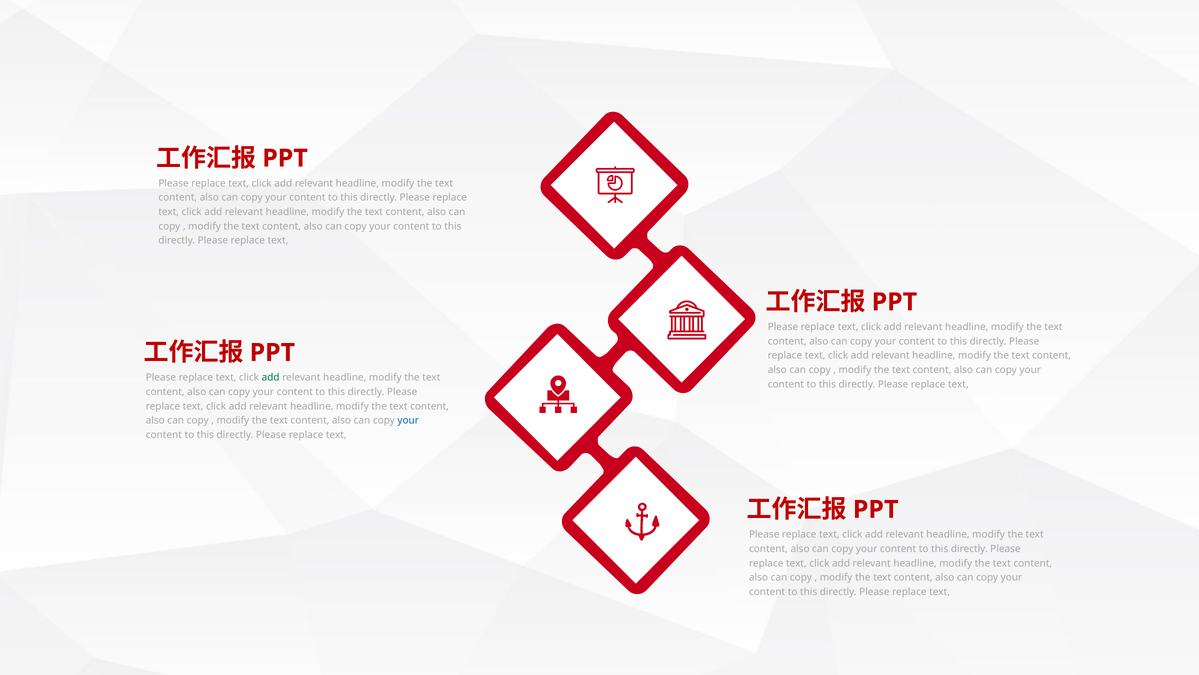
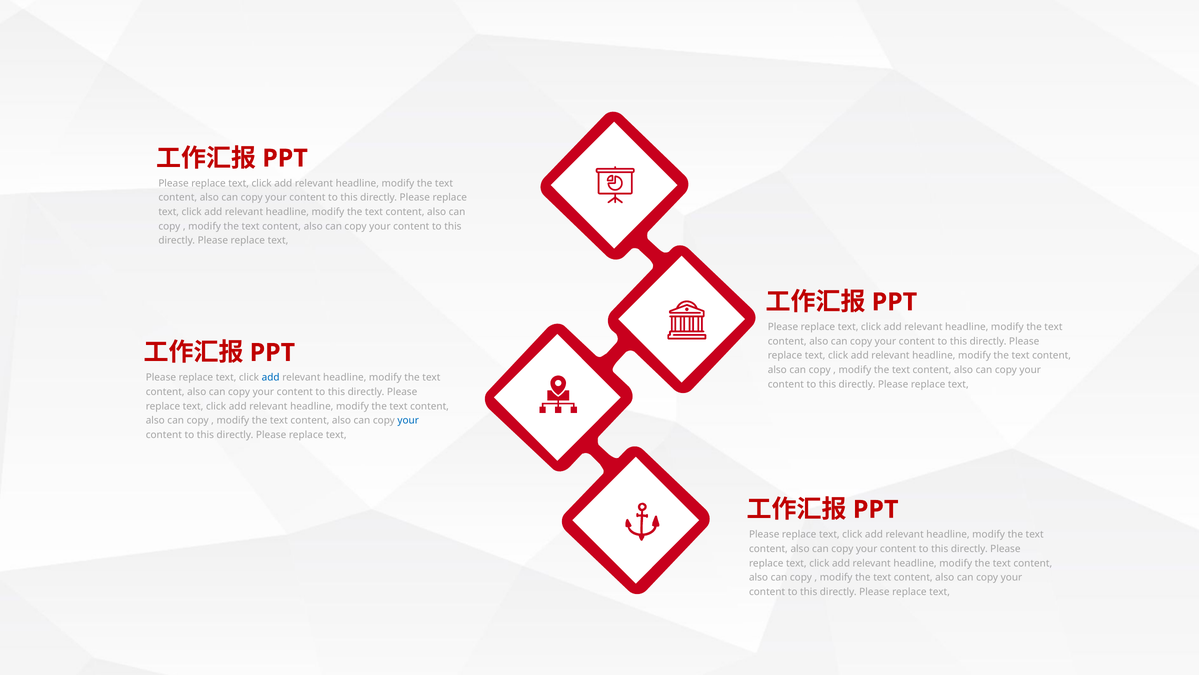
add colour: green -> blue (271, 377)
